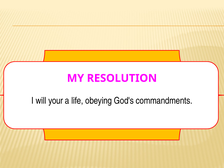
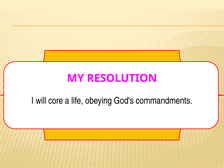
your: your -> core (56, 101)
